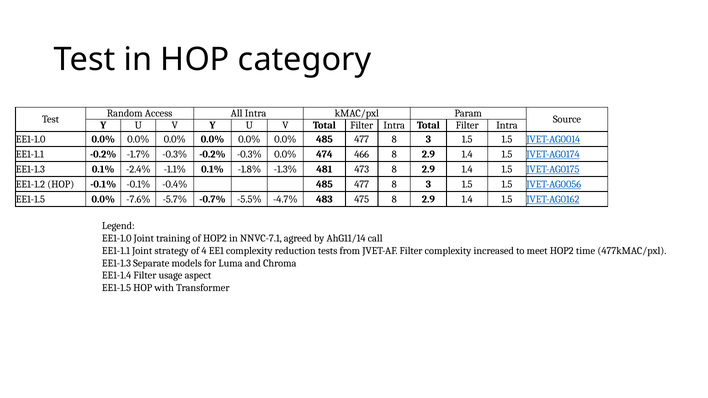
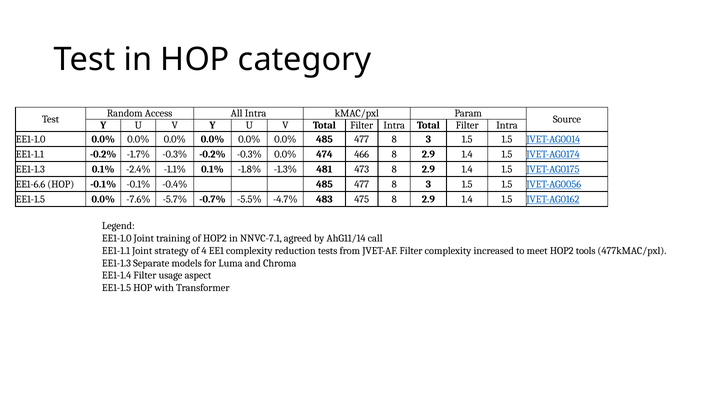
EE1-1.2: EE1-1.2 -> EE1-6.6 (31, 184)
time: time -> tools (586, 251)
